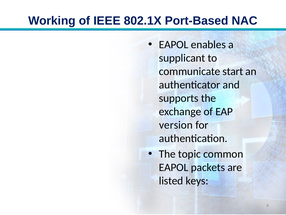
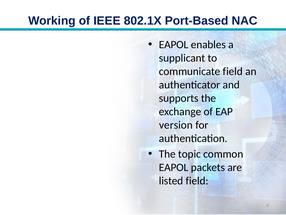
communicate start: start -> field (233, 71)
listed keys: keys -> field (197, 180)
